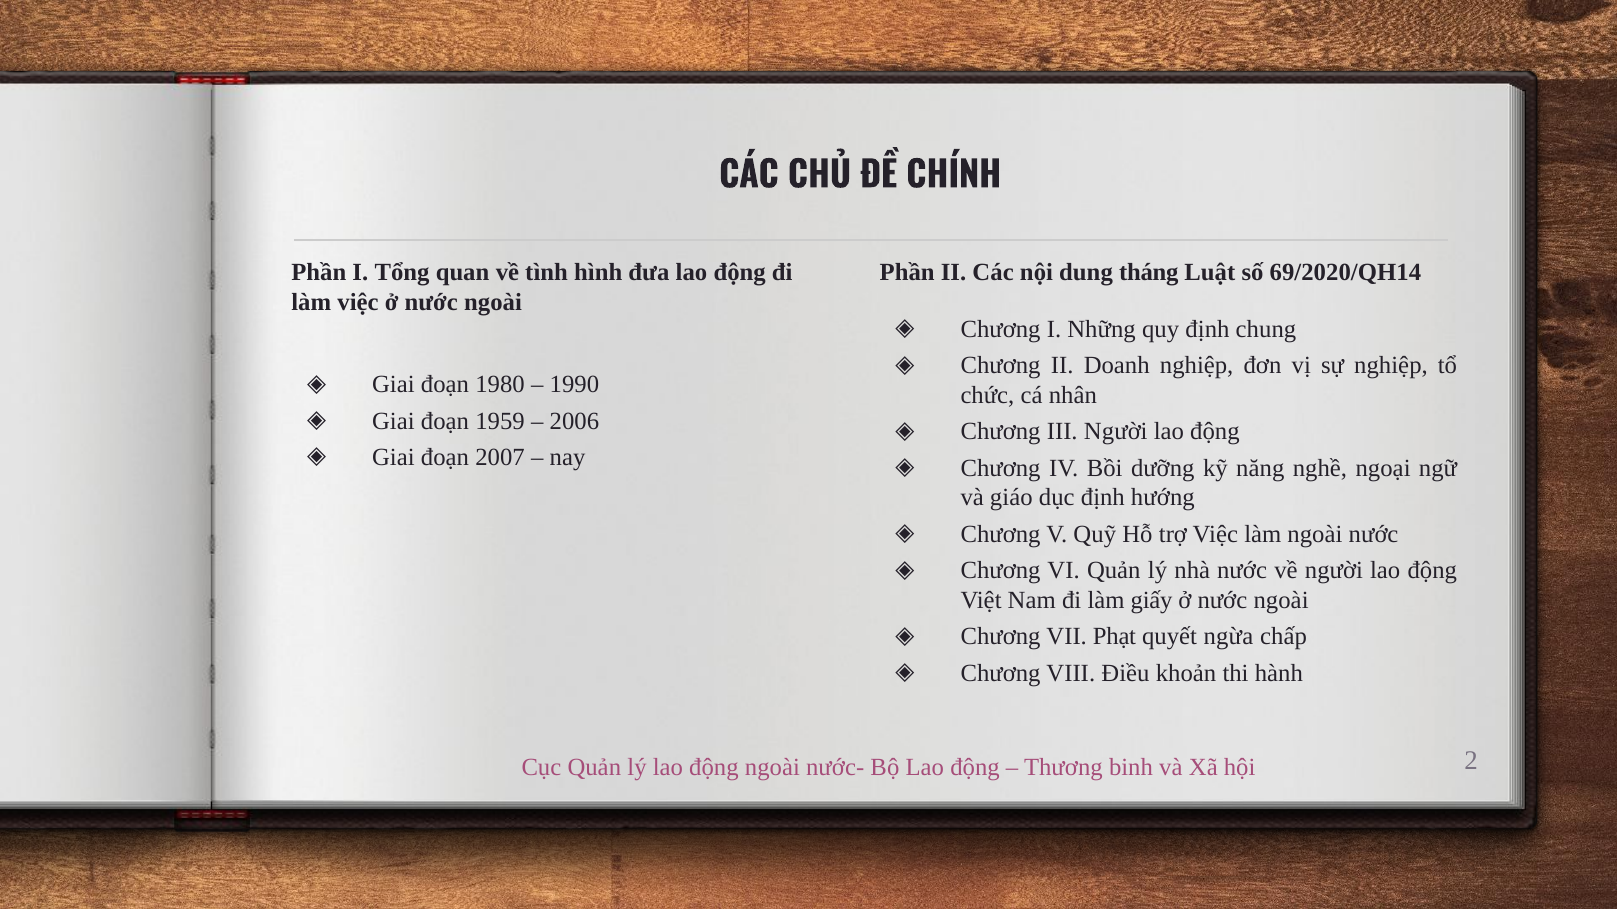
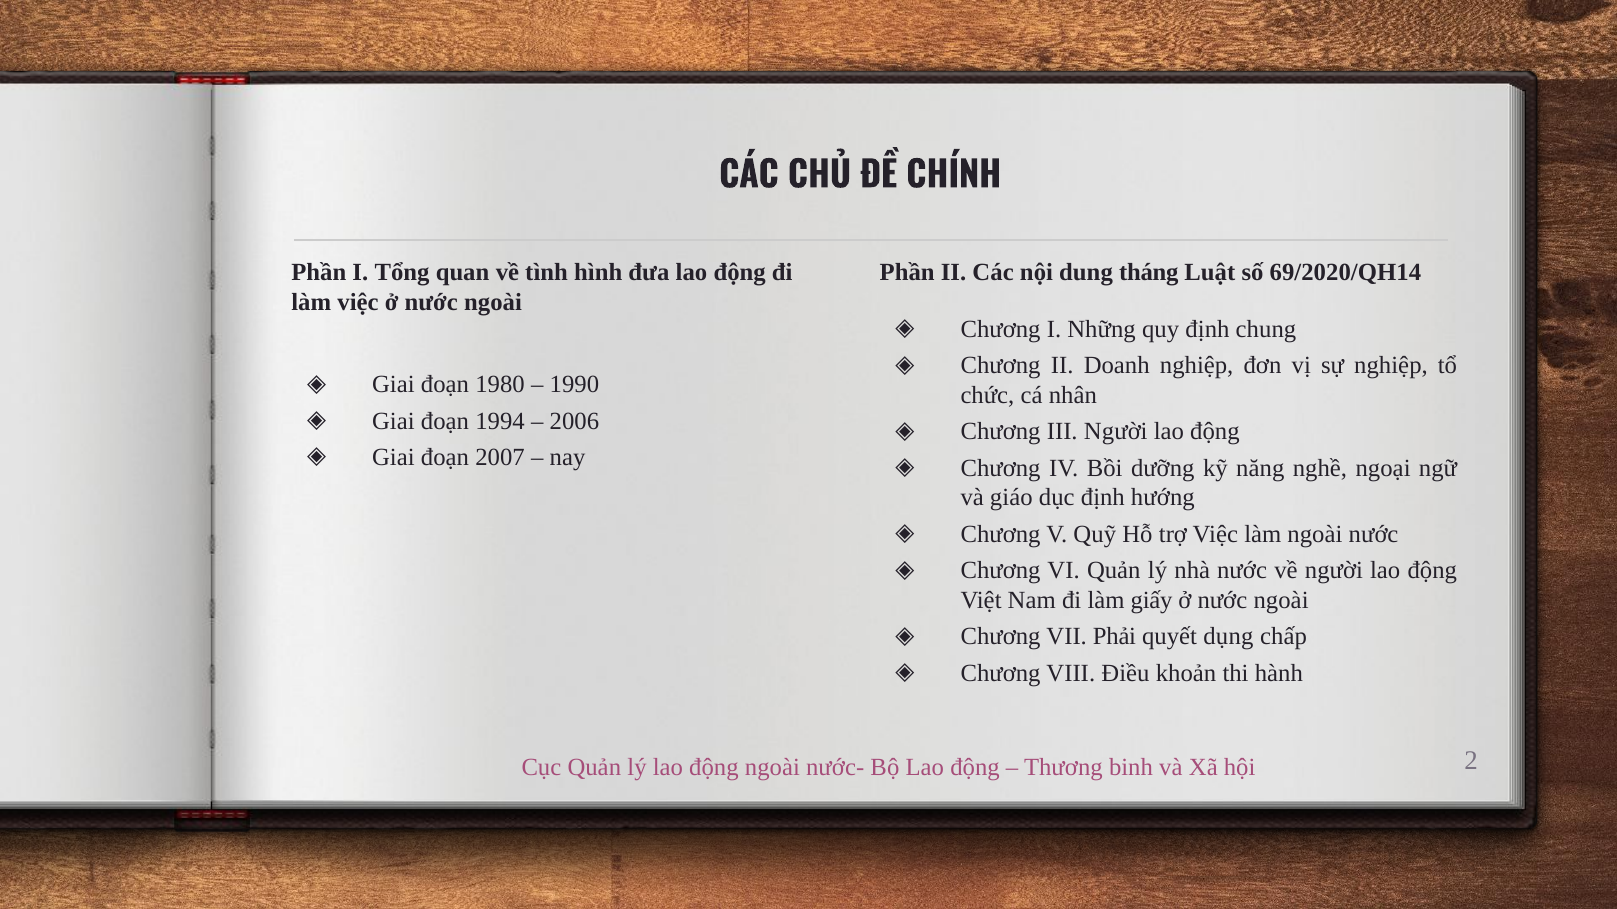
1959: 1959 -> 1994 (500, 421)
Phạt: Phạt -> Phải (1115, 637)
ngừa: ngừa -> dụng (1228, 637)
